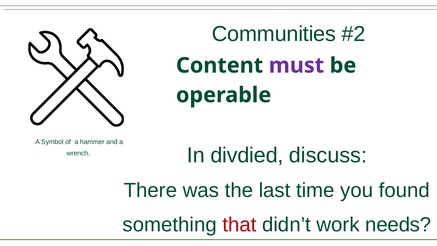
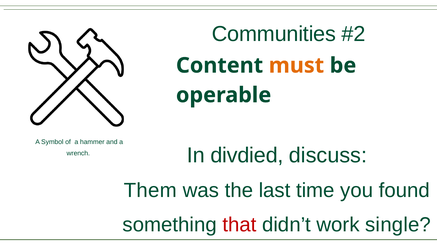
must colour: purple -> orange (296, 65)
There: There -> Them (150, 190)
needs: needs -> single (398, 225)
